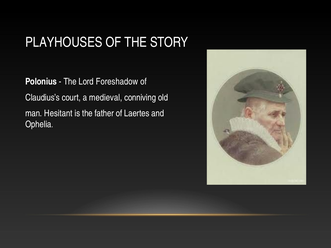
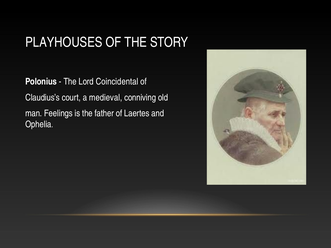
Foreshadow: Foreshadow -> Coincidental (117, 82)
Hesitant: Hesitant -> Feelings (58, 113)
